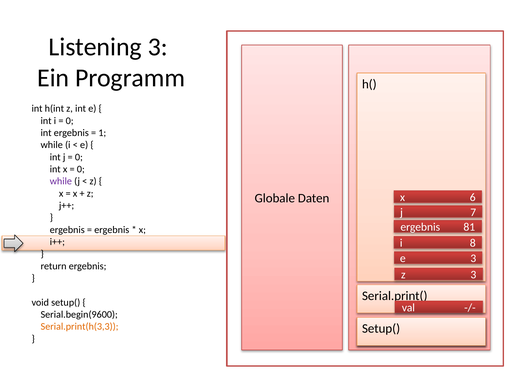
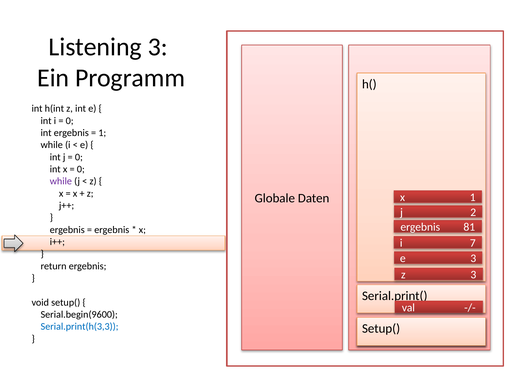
6: 6 -> 1 (473, 197)
7: 7 -> 2 (473, 212)
8: 8 -> 7 (473, 243)
Serial.print(h(3,3 colour: orange -> blue (80, 326)
